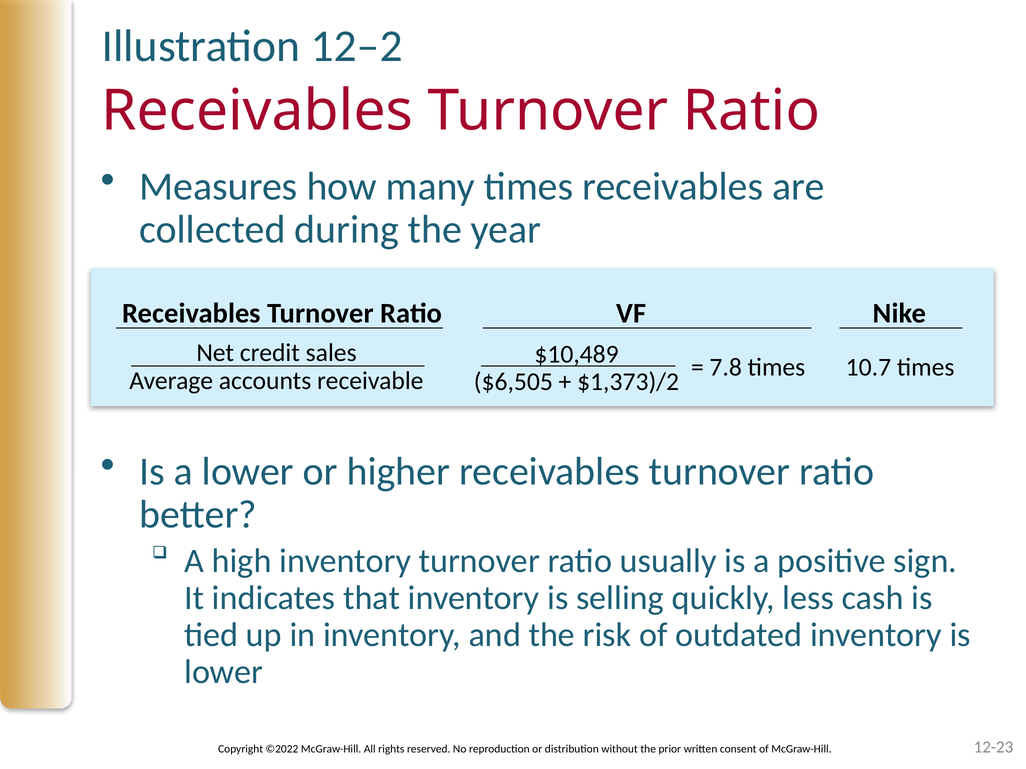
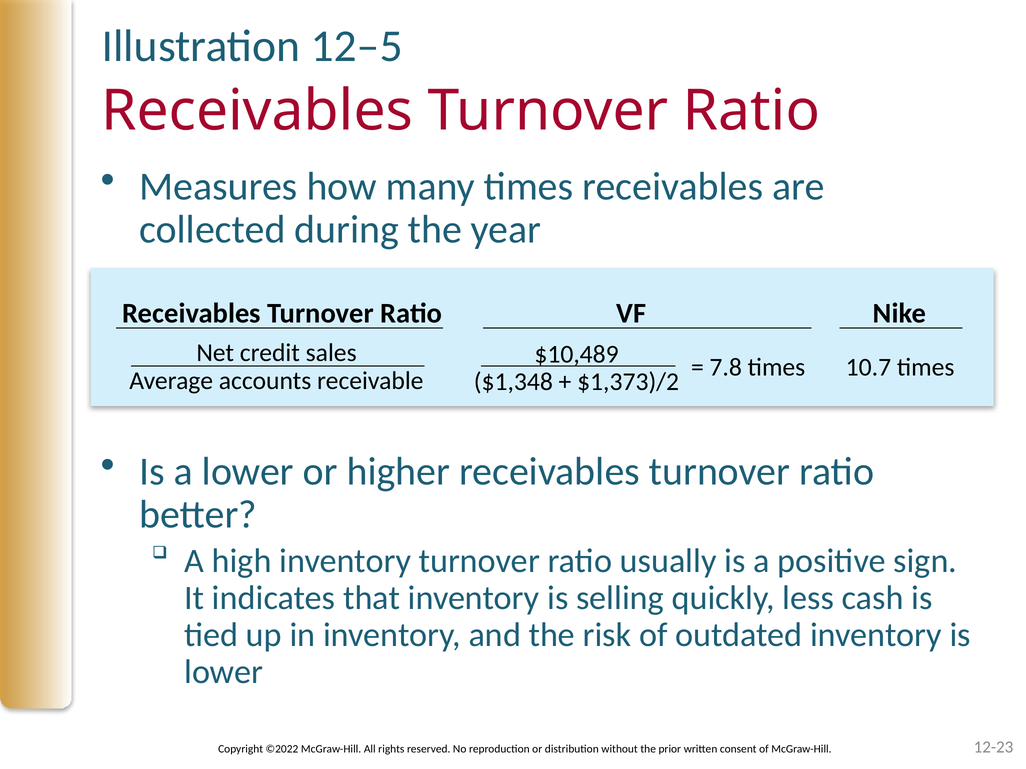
12–2: 12–2 -> 12–5 (357, 46)
$6,505: $6,505 -> $1,348 (513, 382)
